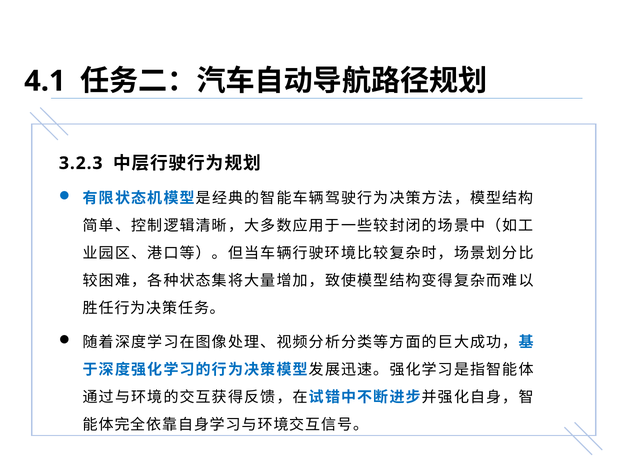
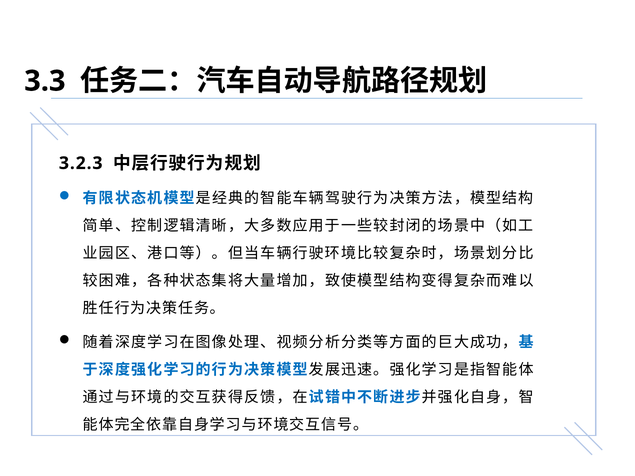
4.1: 4.1 -> 3.3 (45, 81)
